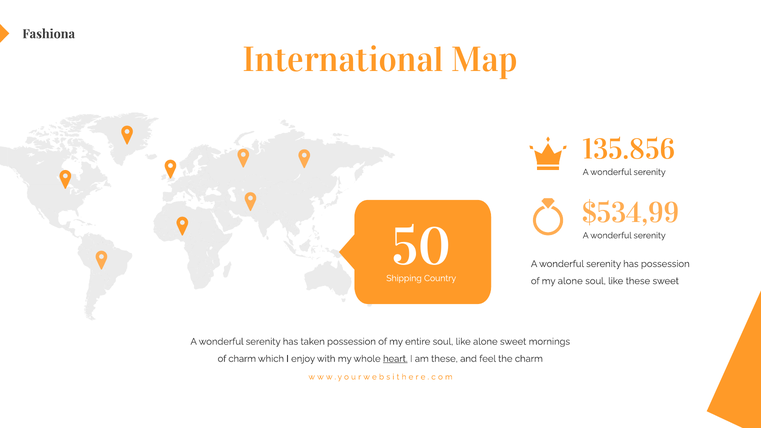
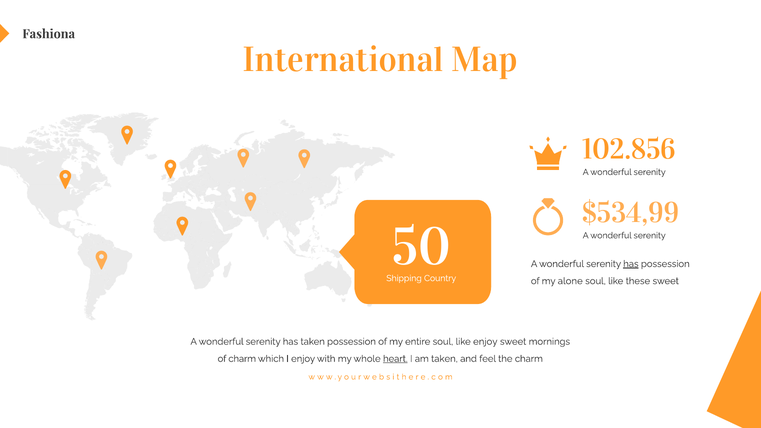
135.856: 135.856 -> 102.856 (629, 149)
has underline: none -> present (631, 264)
like alone: alone -> enjoy (485, 342)
am these: these -> taken (444, 359)
